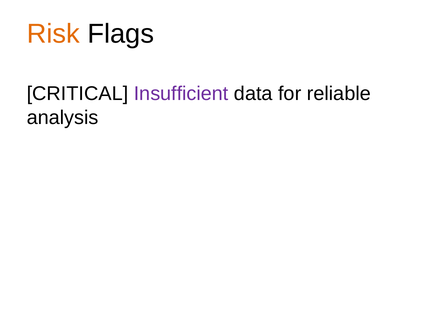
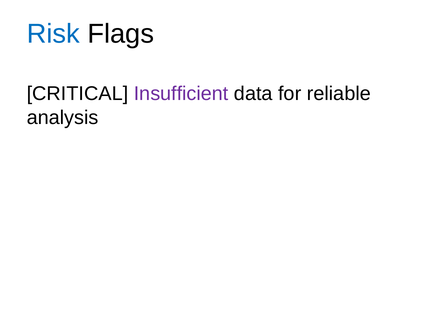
Risk colour: orange -> blue (53, 34)
